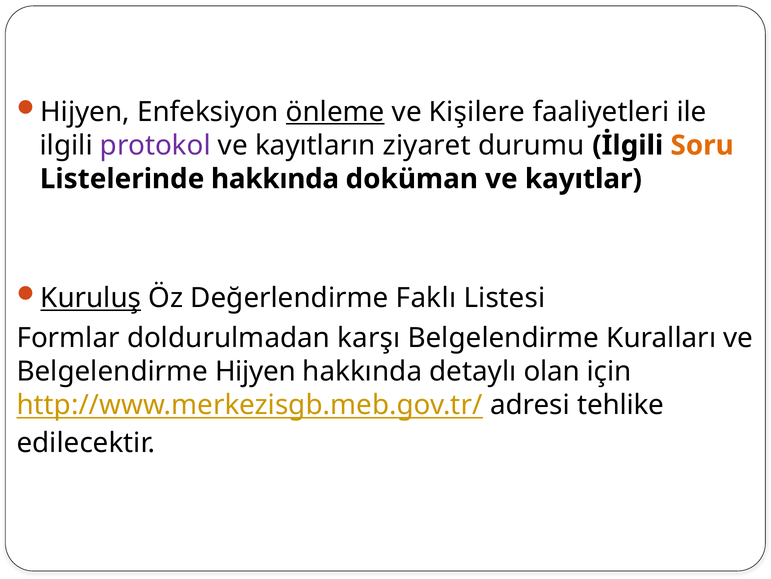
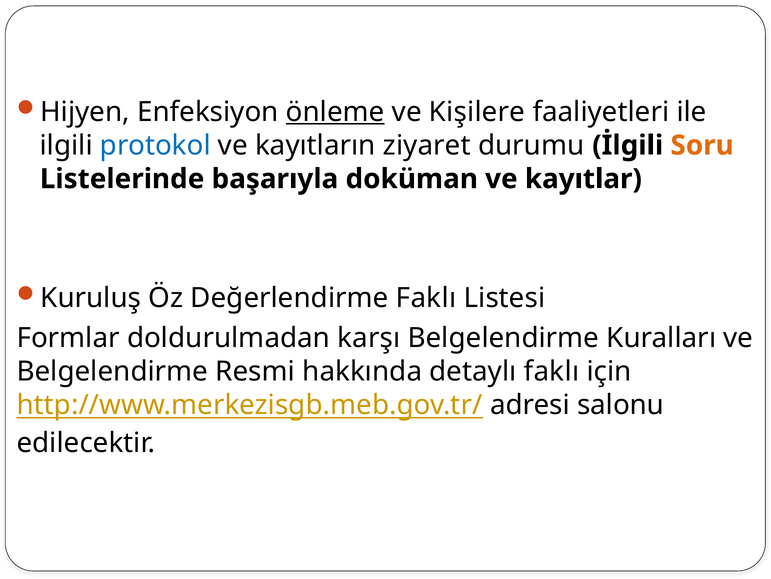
protokol colour: purple -> blue (155, 145)
Listelerinde hakkında: hakkında -> başarıyla (275, 179)
Kuruluş underline: present -> none (91, 298)
Belgelendirme Hijyen: Hijyen -> Resmi (255, 371)
detaylı olan: olan -> faklı (551, 371)
tehlike: tehlike -> salonu (621, 404)
